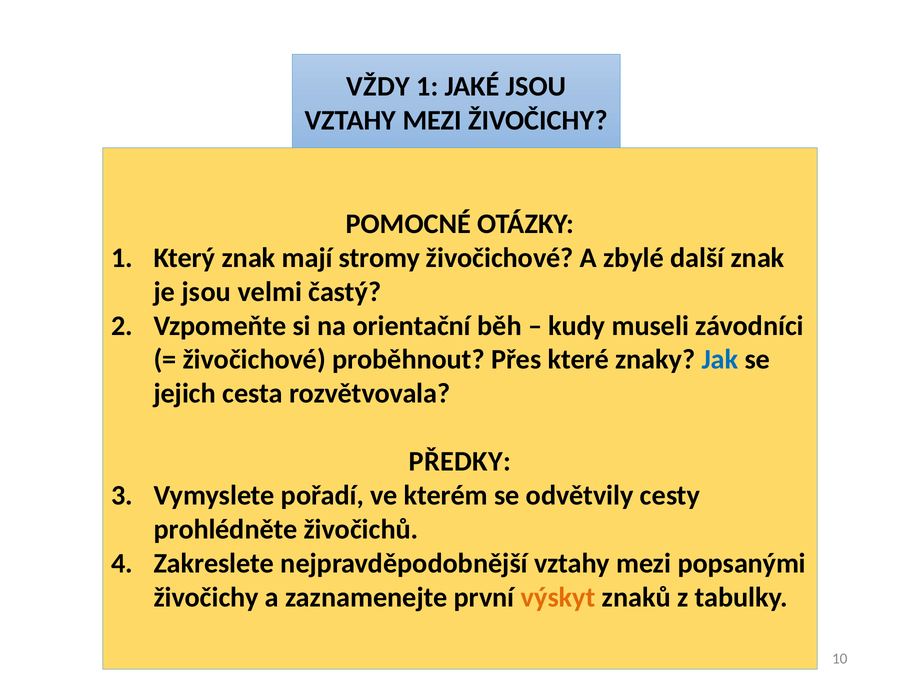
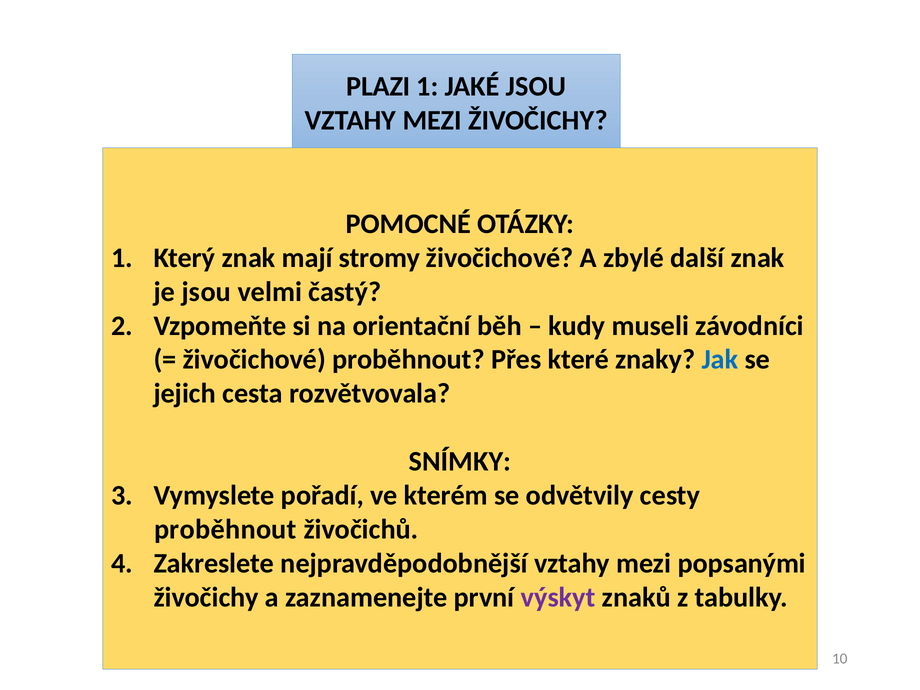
VŽDY: VŽDY -> PLAZI (378, 86)
PŘEDKY: PŘEDKY -> SNÍMKY (460, 461)
prohlédněte: prohlédněte -> proběhnout (225, 529)
výskyt colour: orange -> purple (558, 597)
